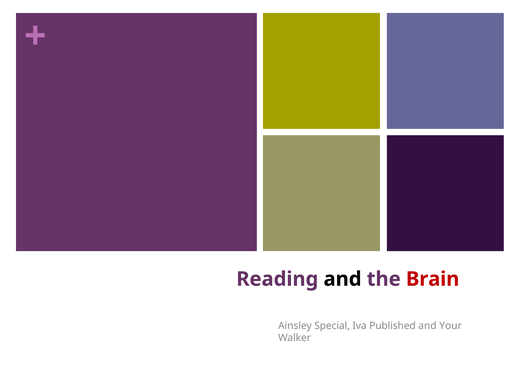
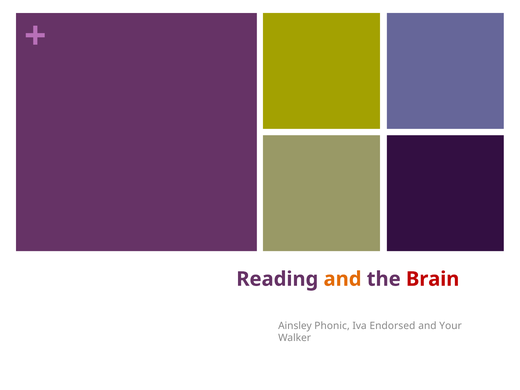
and colour: black -> orange (343, 279)
Special: Special -> Phonic (332, 326)
Published: Published -> Endorsed (392, 326)
